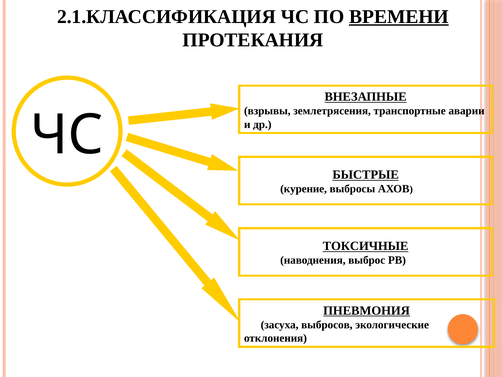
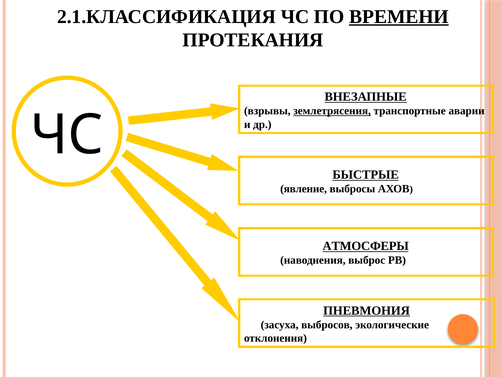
землетрясения underline: none -> present (332, 111)
курение: курение -> явление (304, 189)
ТОКСИЧНЫЕ: ТОКСИЧНЫЕ -> АТМОСФЕРЫ (366, 246)
